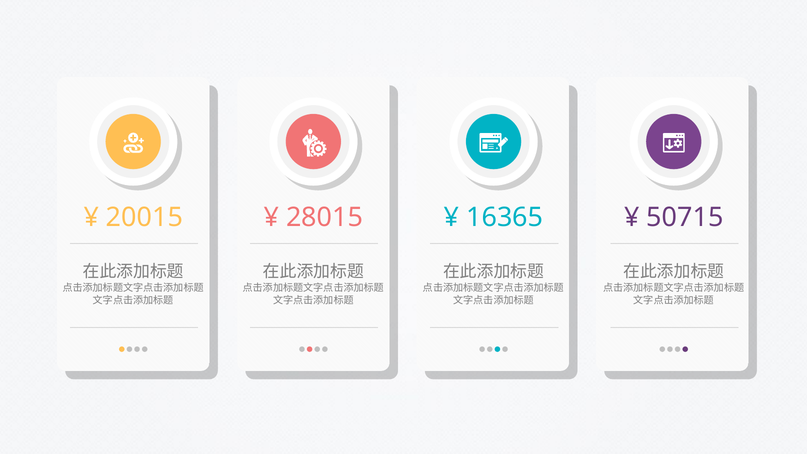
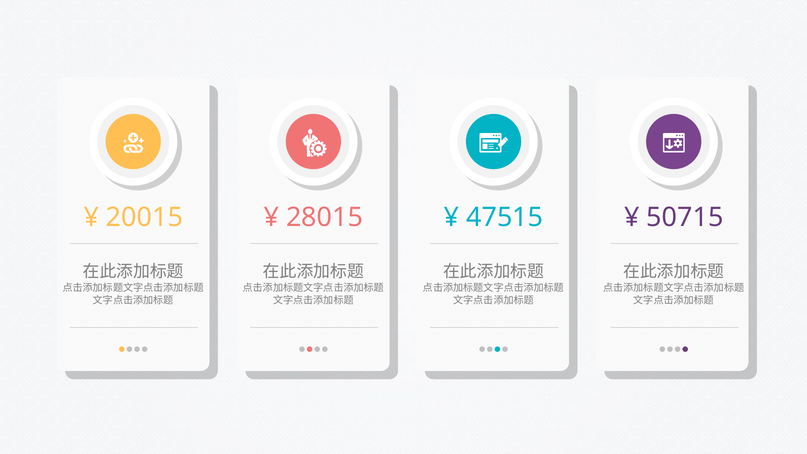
16365: 16365 -> 47515 (505, 217)
